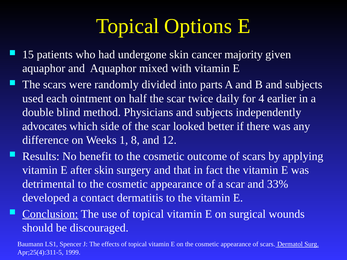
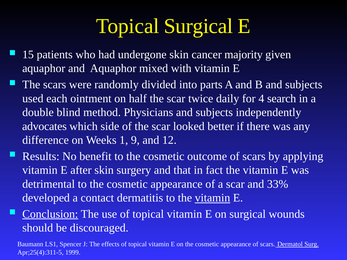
Topical Options: Options -> Surgical (198, 26)
earlier: earlier -> search (282, 99)
8: 8 -> 9 (135, 140)
vitamin underline: none -> present (213, 198)
